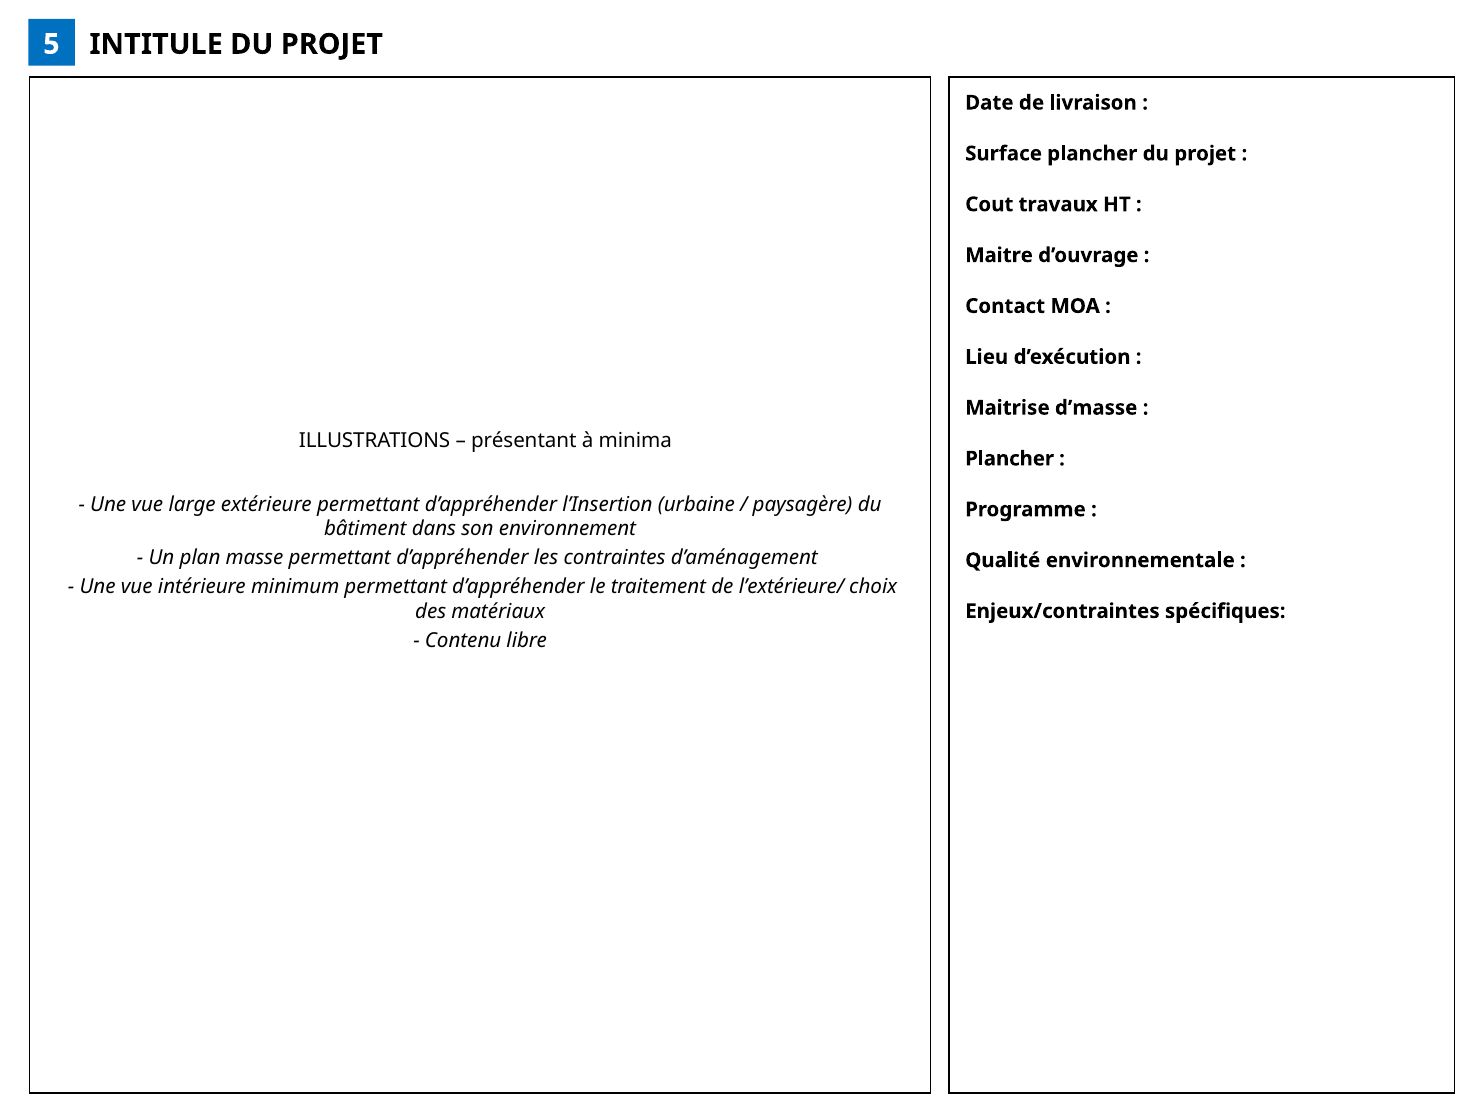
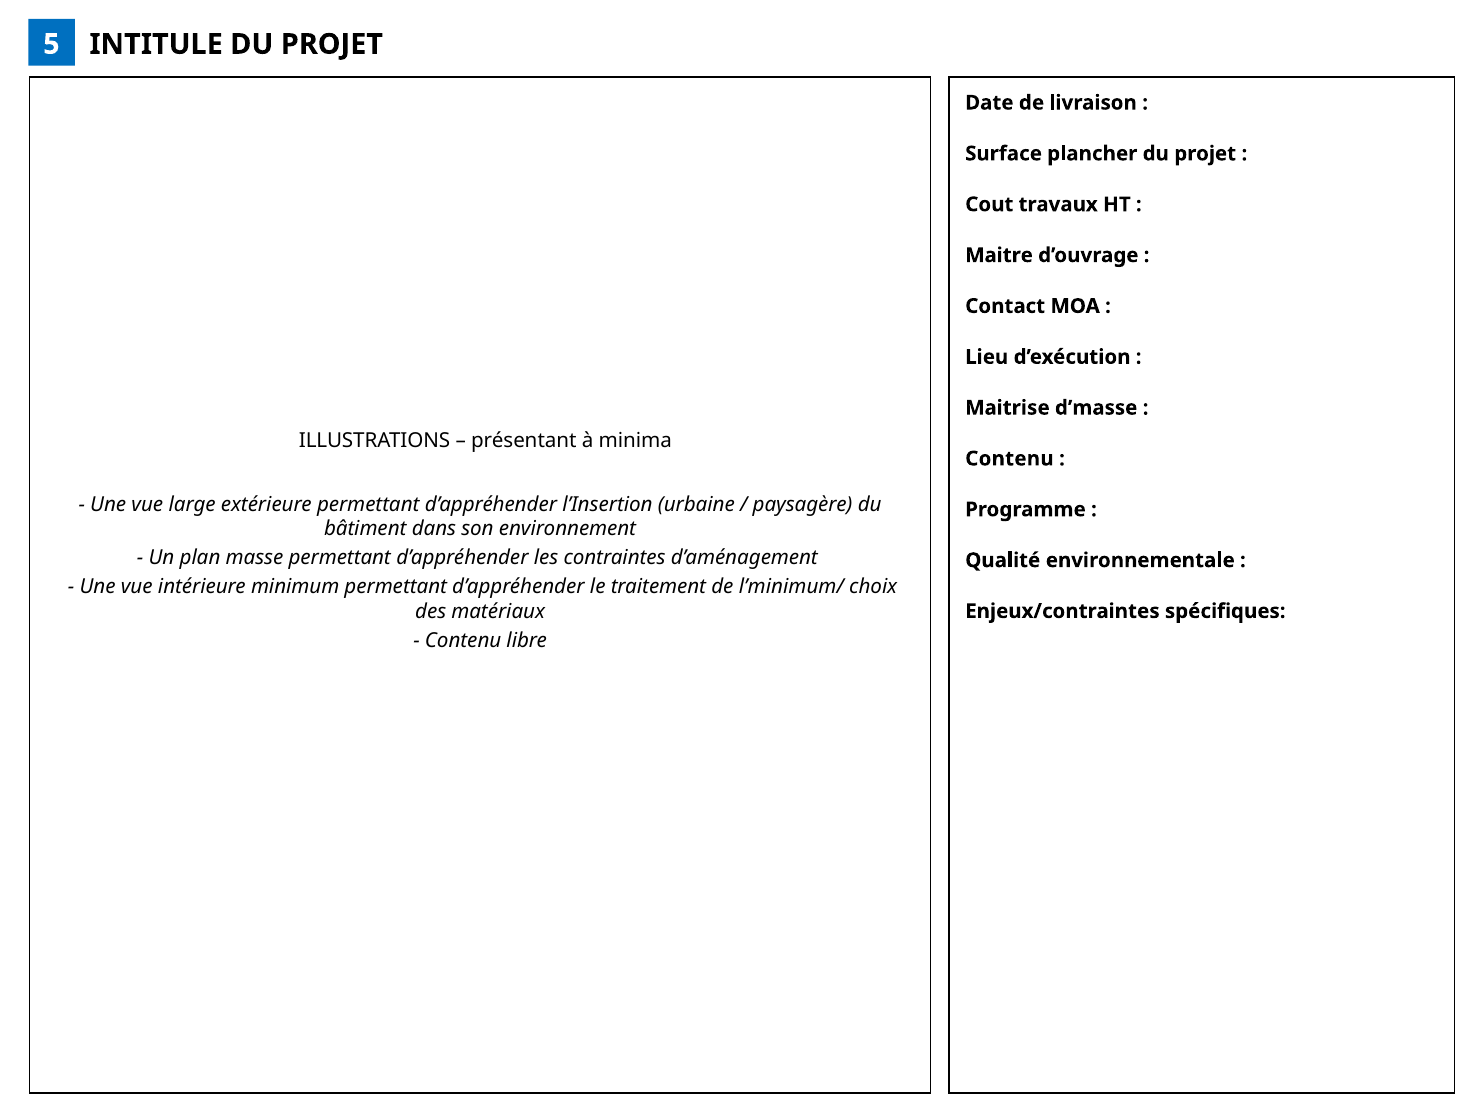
Plancher: Plancher -> Contenu (1009, 459)
l’extérieure/: l’extérieure/ -> l’minimum/ (791, 587)
